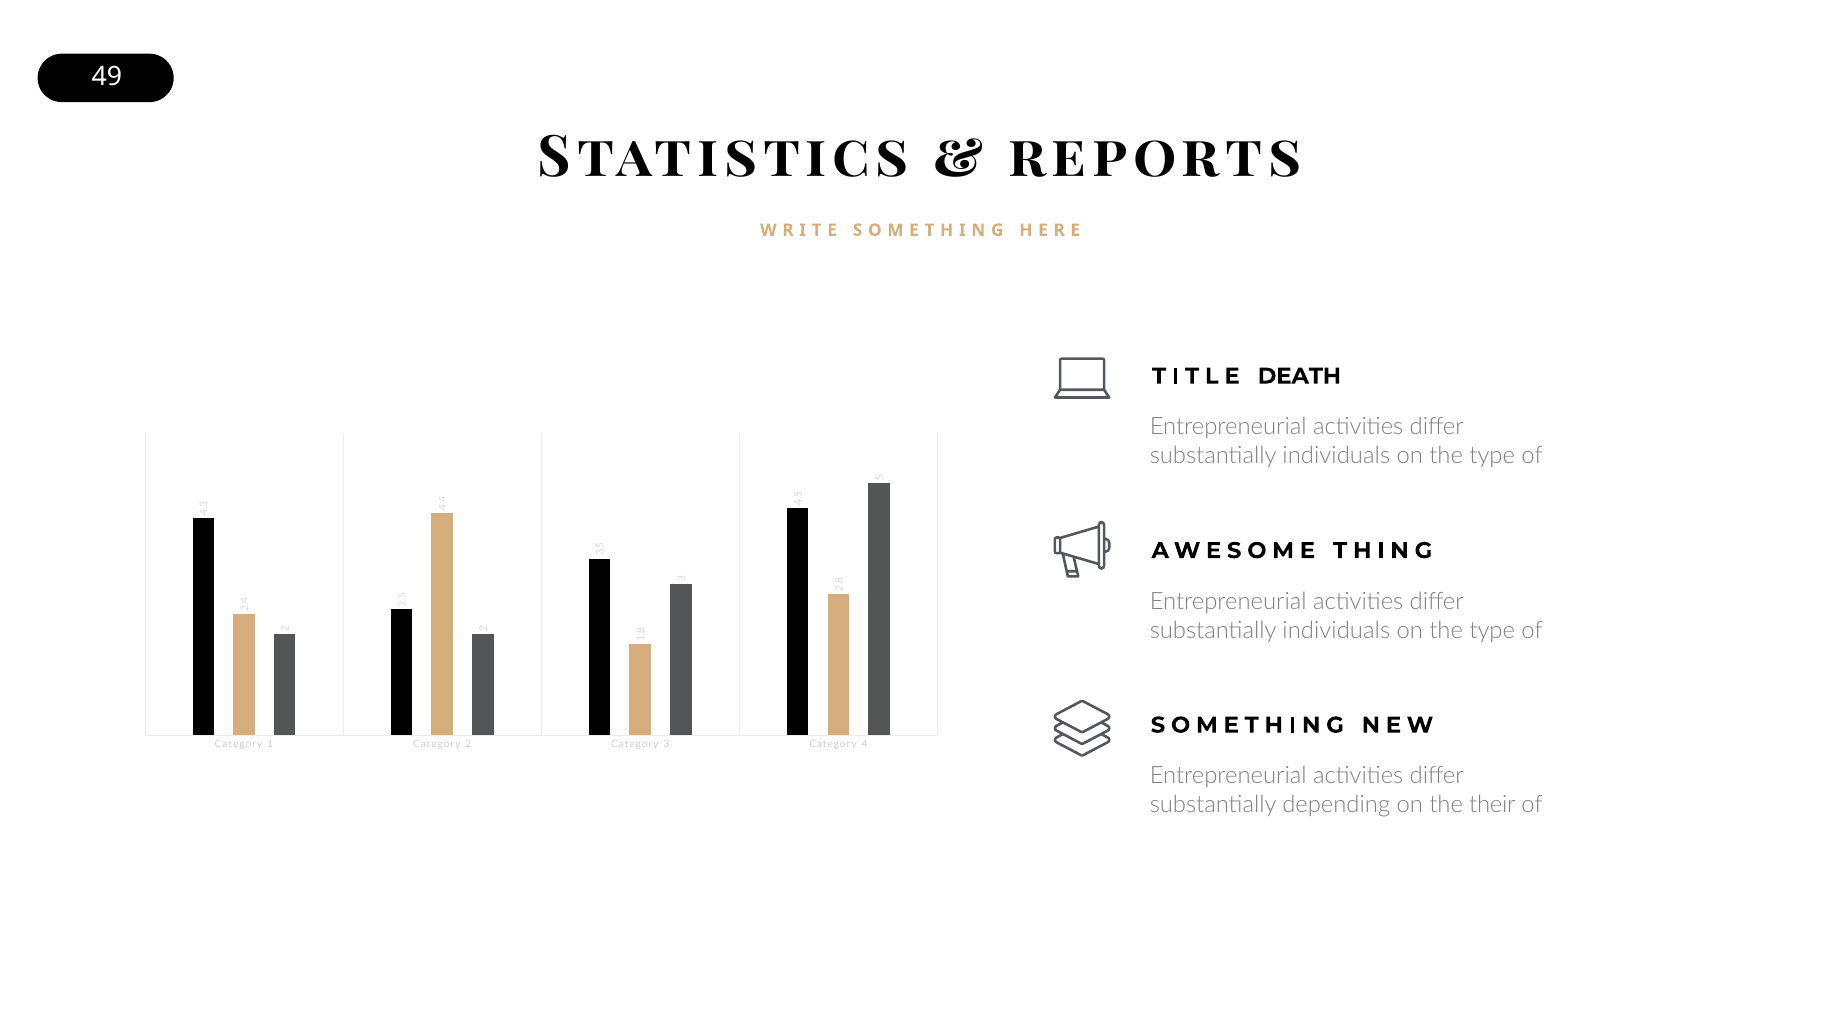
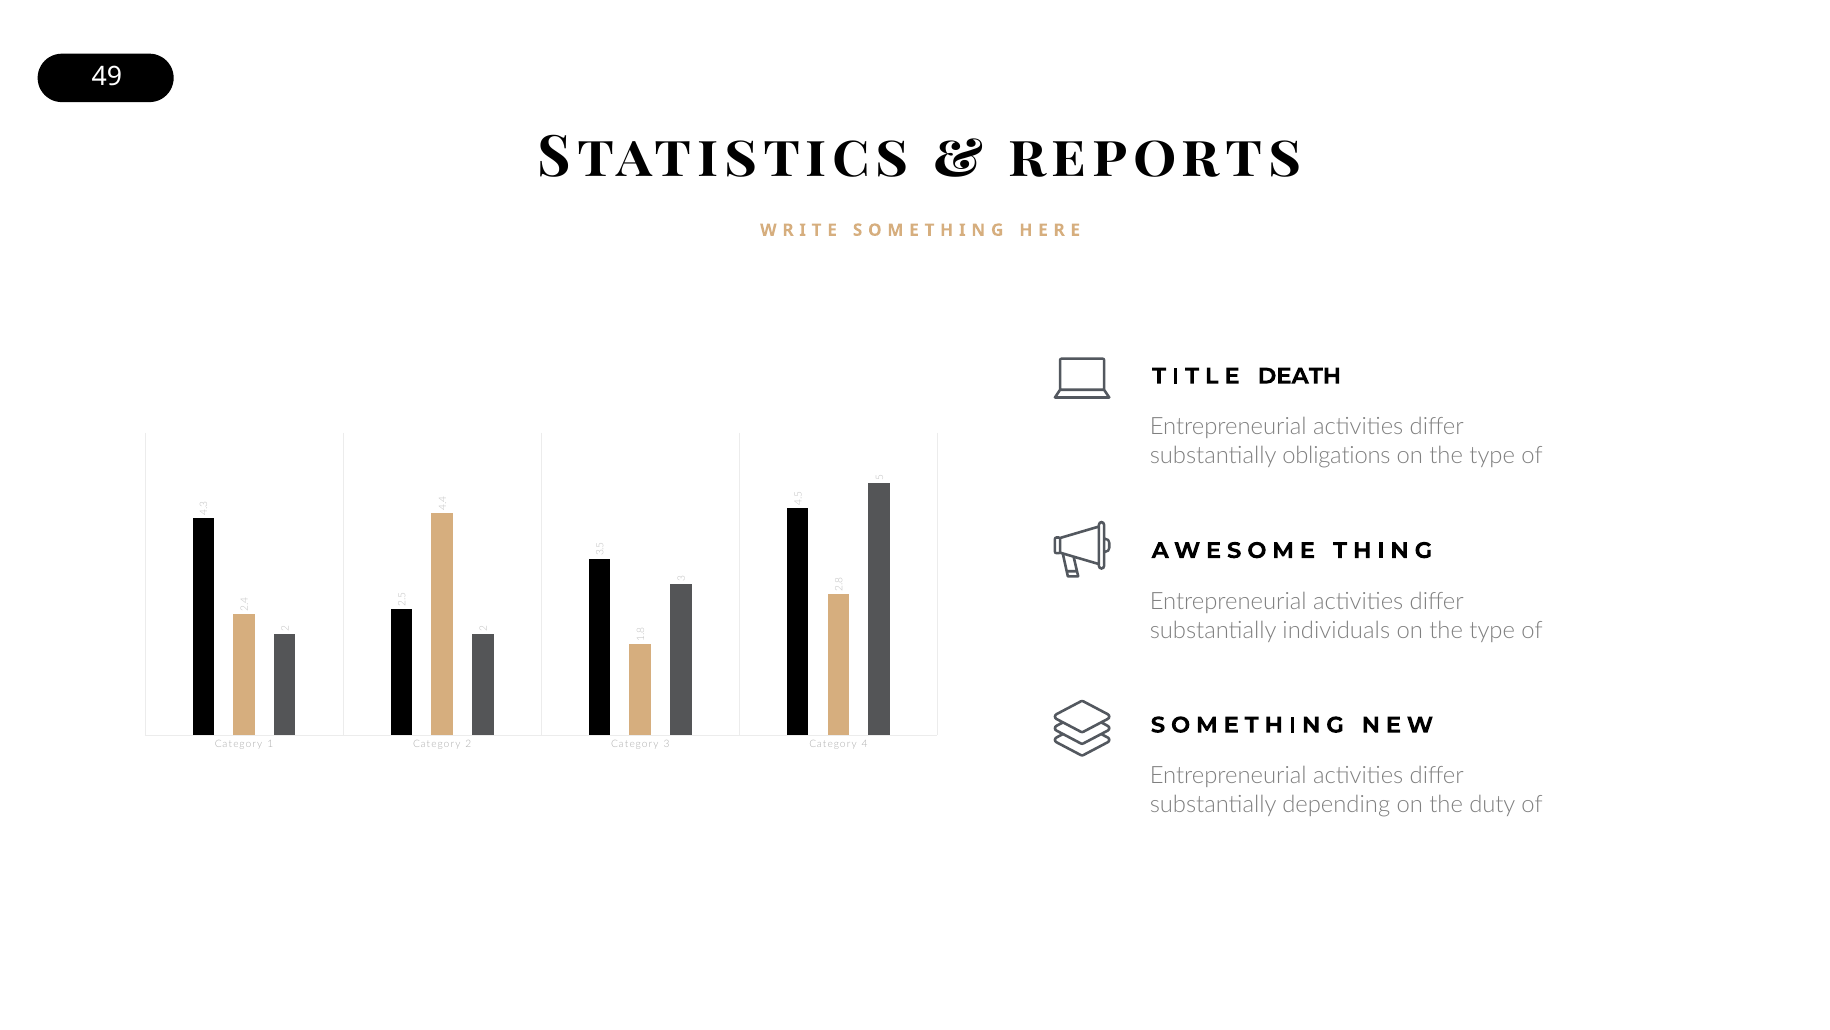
individuals: individuals -> obligations (1336, 456)
their: their -> duty (1492, 804)
